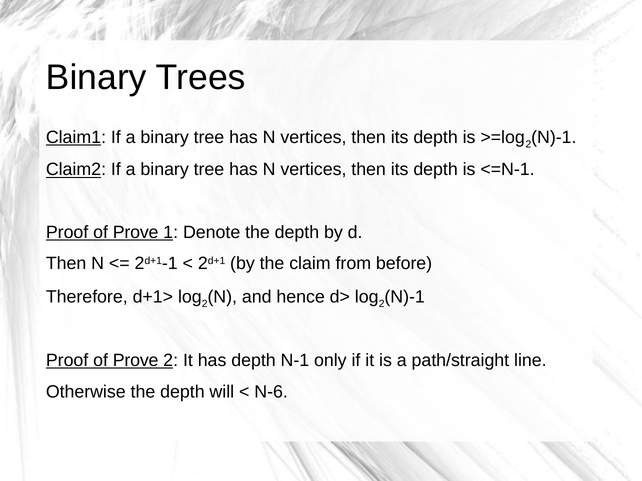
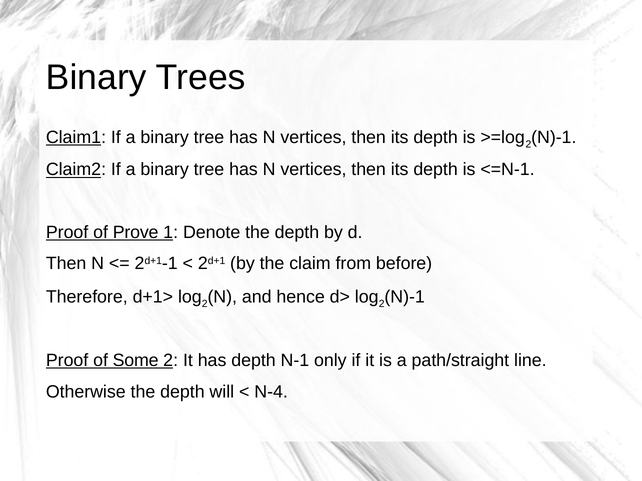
Prove: Prove -> Some (136, 361)
N-6: N-6 -> N-4 (271, 392)
